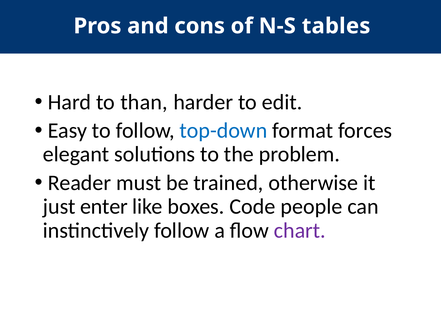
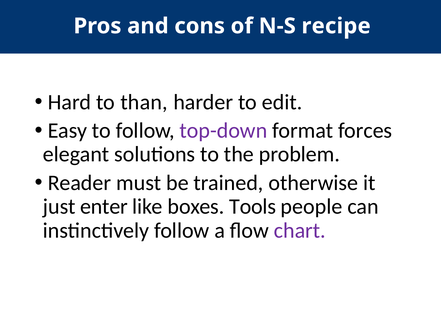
tables: tables -> recipe (336, 26)
top-down colour: blue -> purple (223, 130)
Code: Code -> Tools (253, 207)
